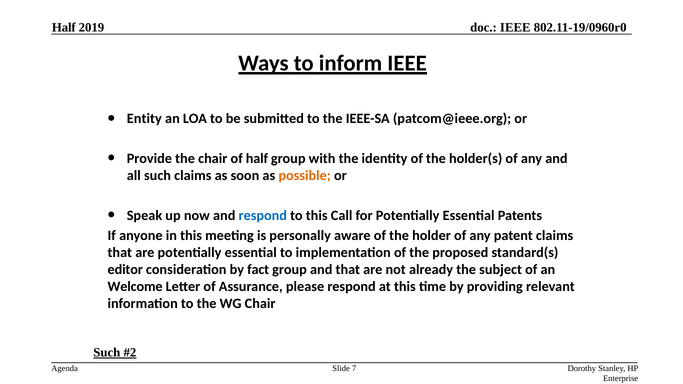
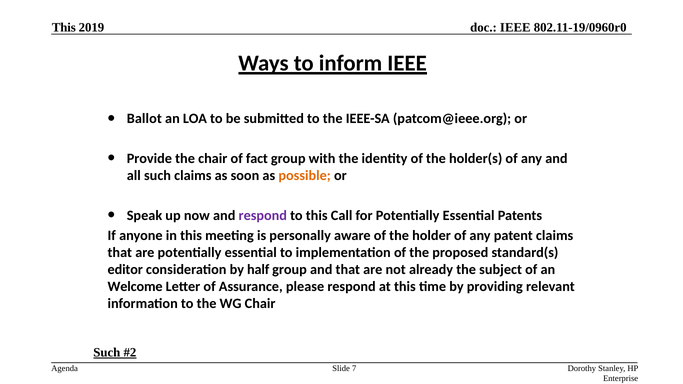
Half: Half -> This (64, 27)
Entity: Entity -> Ballot (144, 119)
of half: half -> fact (257, 159)
respond colour: blue -> purple (263, 216)
fact: fact -> half (258, 270)
